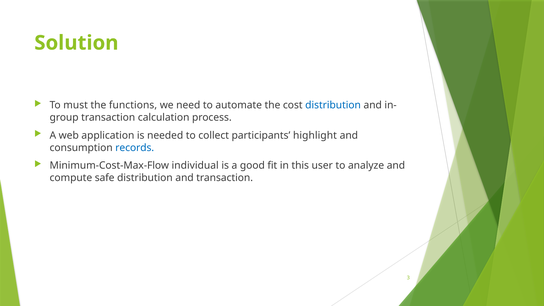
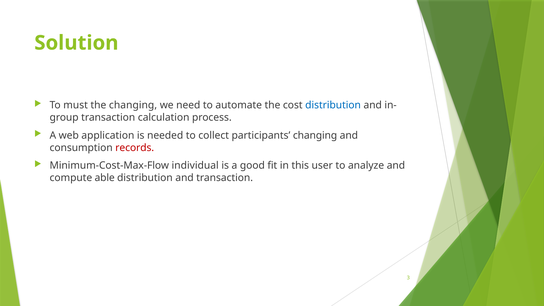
the functions: functions -> changing (133, 105)
participants highlight: highlight -> changing (315, 135)
records colour: blue -> red (135, 148)
safe: safe -> able (105, 178)
